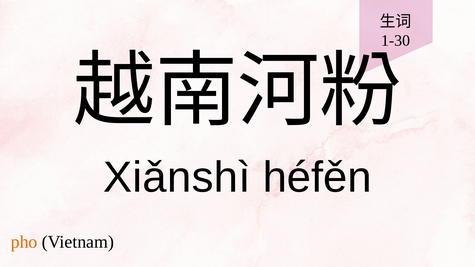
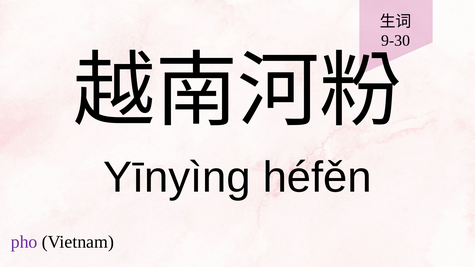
1-30: 1-30 -> 9-30 (396, 41)
Xiǎnshì: Xiǎnshì -> Yīnyìng (177, 178)
pho colour: orange -> purple (24, 242)
